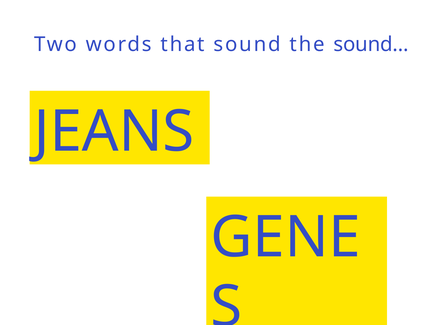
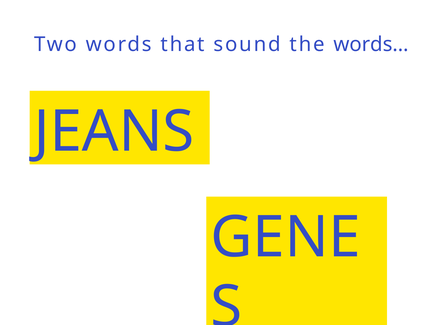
sound…: sound… -> words… (371, 44)
